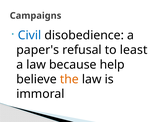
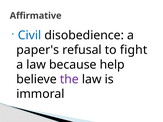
Campaigns: Campaigns -> Affirmative (36, 16)
least: least -> fight (134, 50)
the colour: orange -> purple (69, 79)
